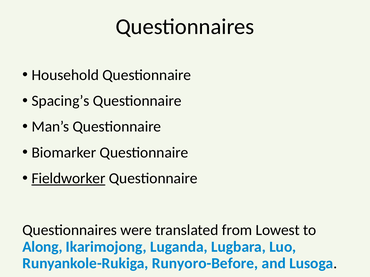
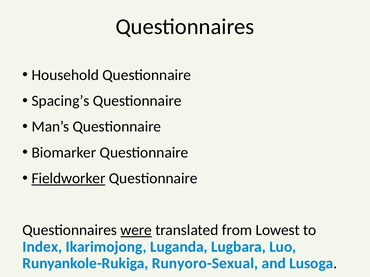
were underline: none -> present (136, 230)
Along: Along -> Index (42, 247)
Runyoro-Before: Runyoro-Before -> Runyoro-Sexual (205, 264)
